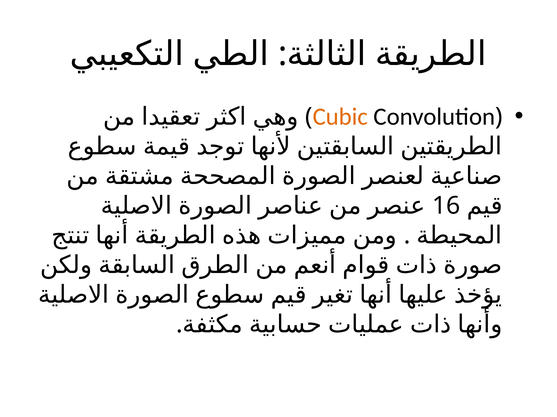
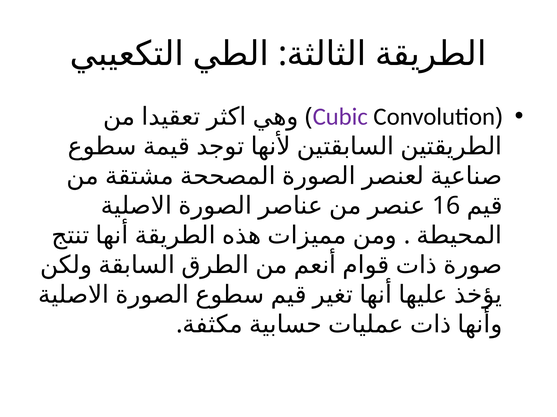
Cubic colour: orange -> purple (340, 117)
